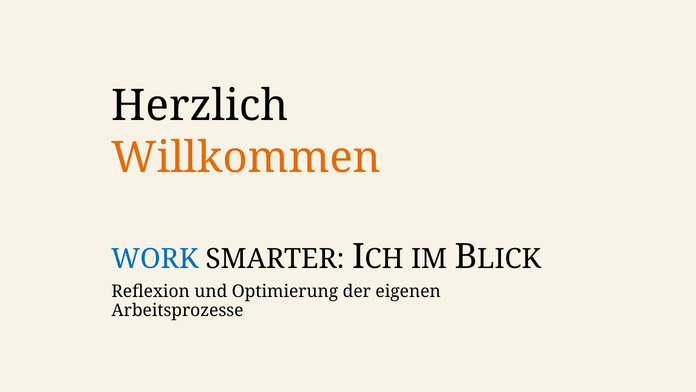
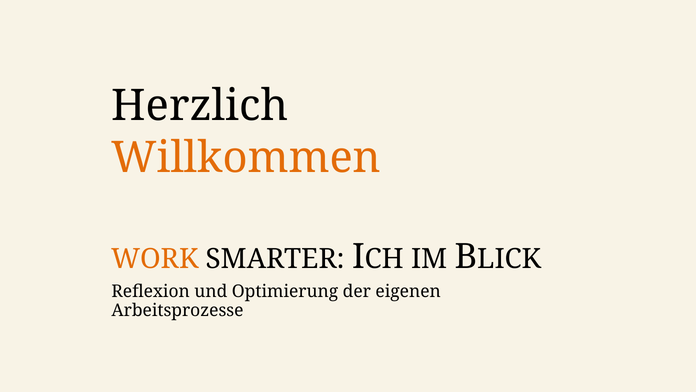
WORK colour: blue -> orange (155, 259)
